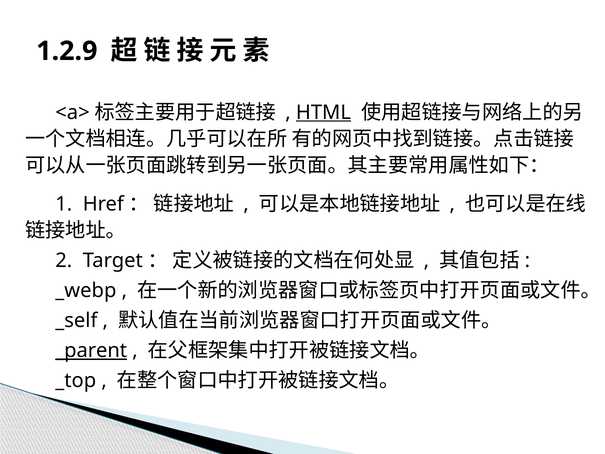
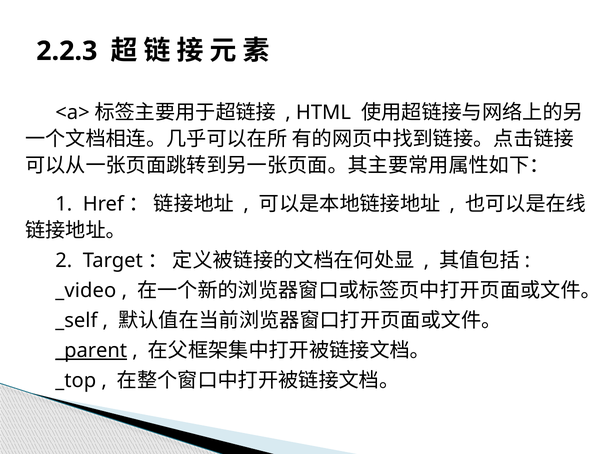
1.2.9: 1.2.9 -> 2.2.3 (67, 51)
HTML underline: present -> none (323, 112)
_webp: _webp -> _video (86, 290)
